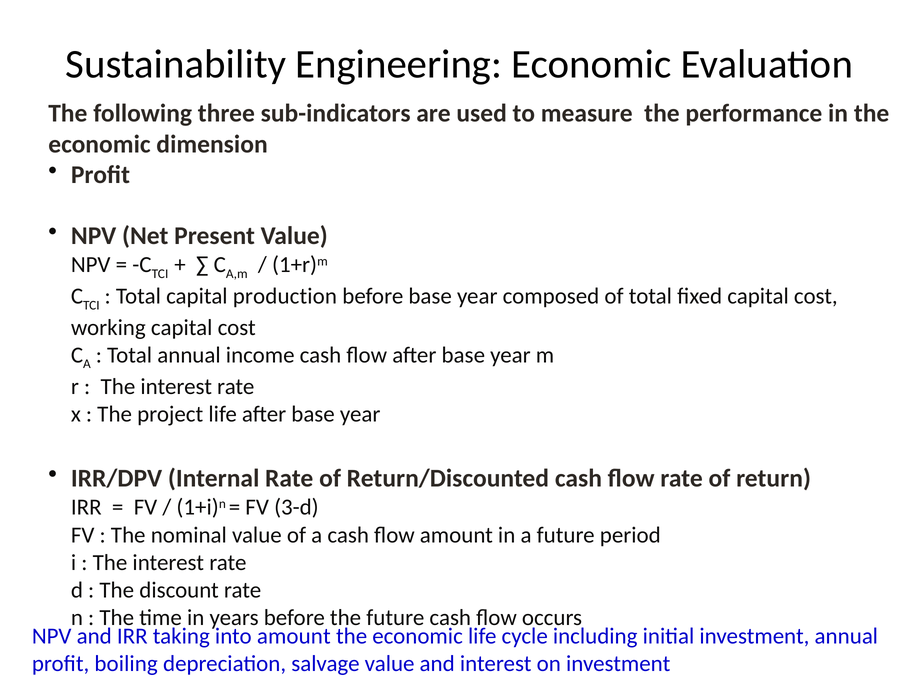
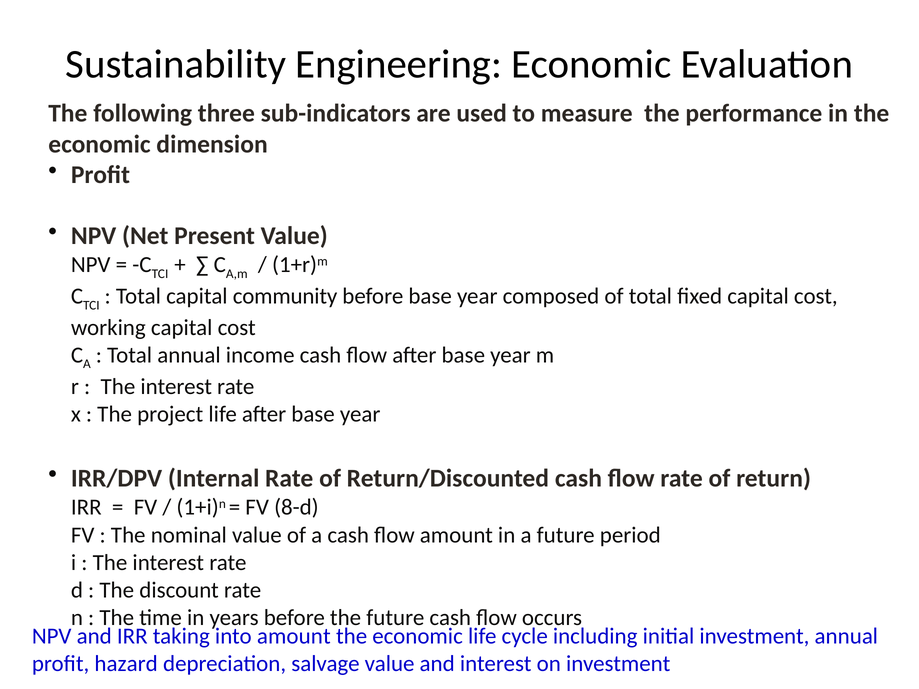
production: production -> community (285, 296)
3-d: 3-d -> 8-d (296, 508)
boiling: boiling -> hazard (126, 664)
